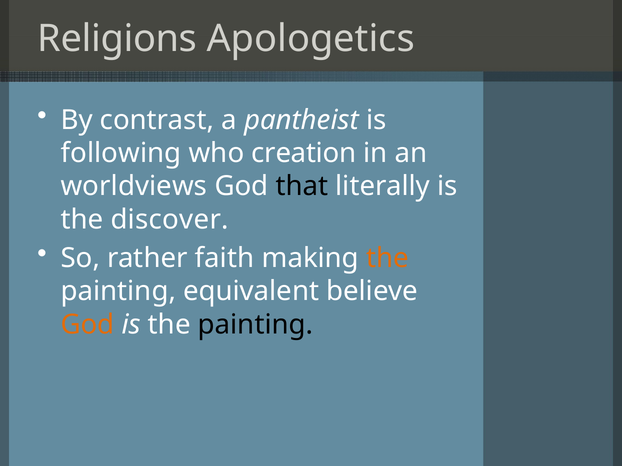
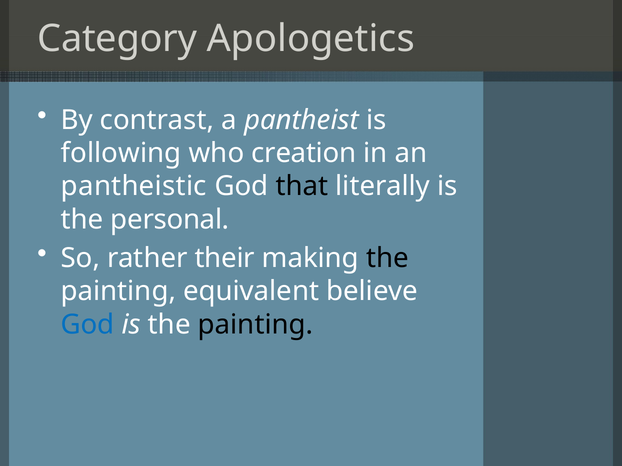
Religions: Religions -> Category (117, 39)
worldviews: worldviews -> pantheistic (134, 186)
discover: discover -> personal (170, 220)
faith: faith -> their (225, 258)
the colour: orange -> black (388, 258)
God colour: orange -> blue (88, 325)
